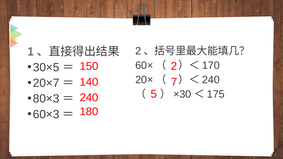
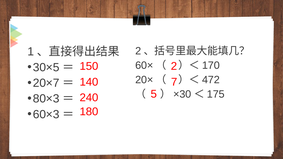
240: 240 -> 472 (211, 80)
